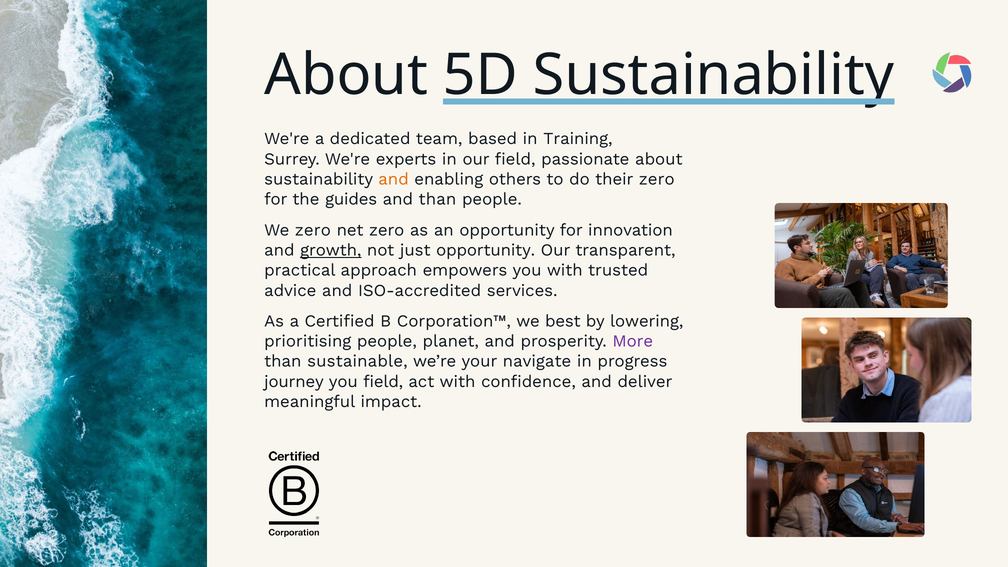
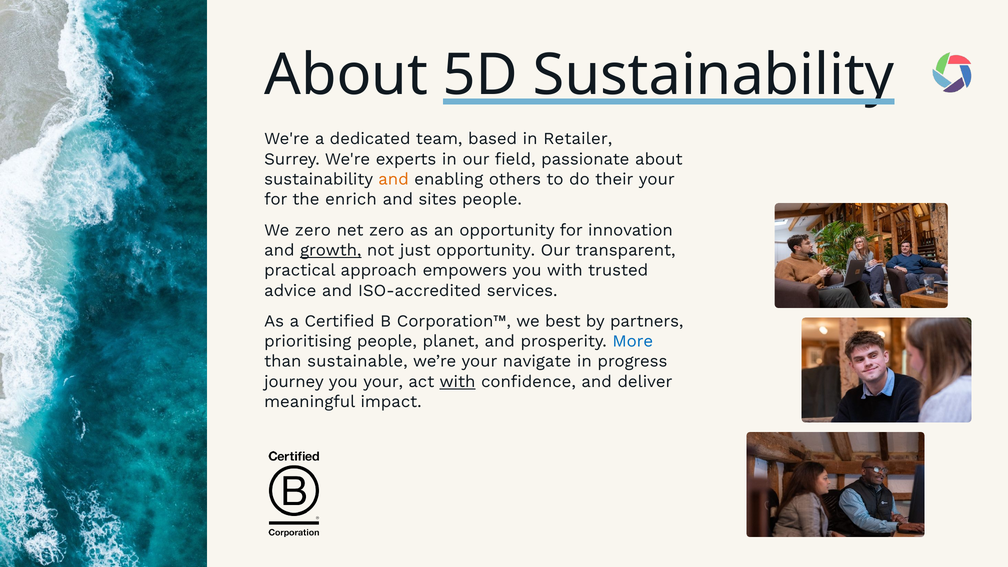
Training: Training -> Retailer (578, 139)
their zero: zero -> your (657, 179)
guides: guides -> enrich (351, 199)
and than: than -> sites (438, 199)
lowering: lowering -> partners (647, 321)
More colour: purple -> blue (633, 341)
you field: field -> your (383, 382)
with underline: none -> present (458, 382)
